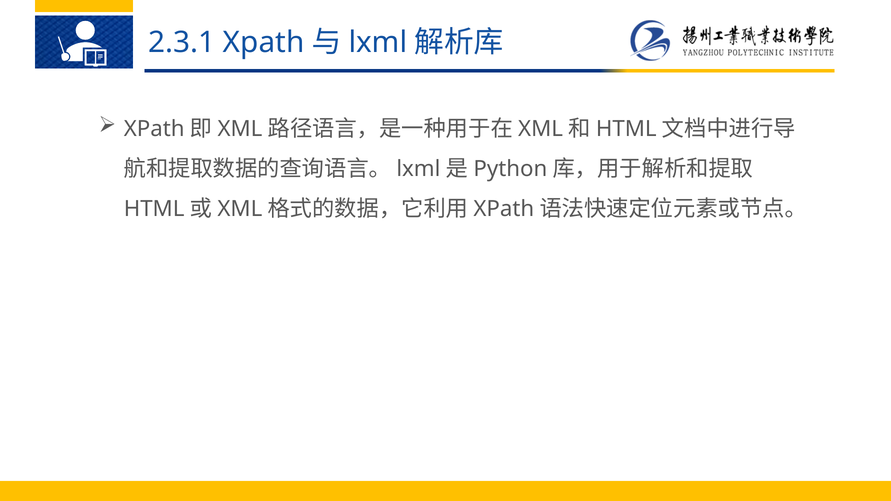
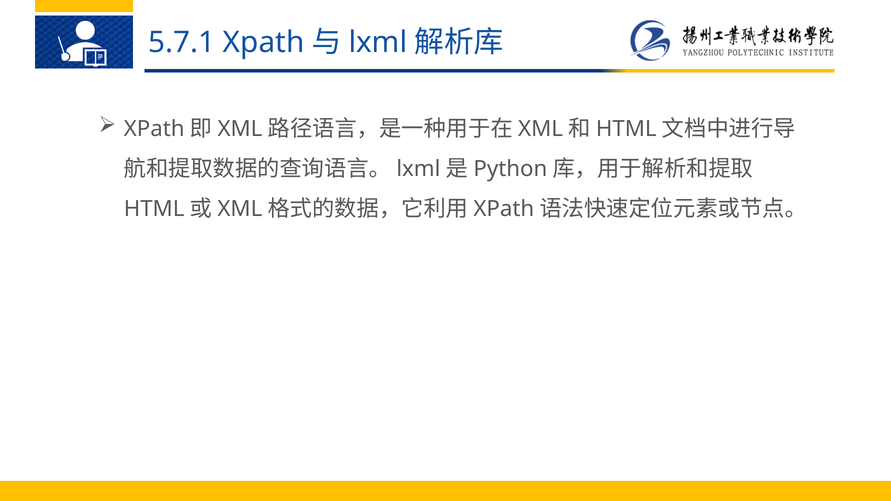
2.3.1: 2.3.1 -> 5.7.1 (182, 42)
